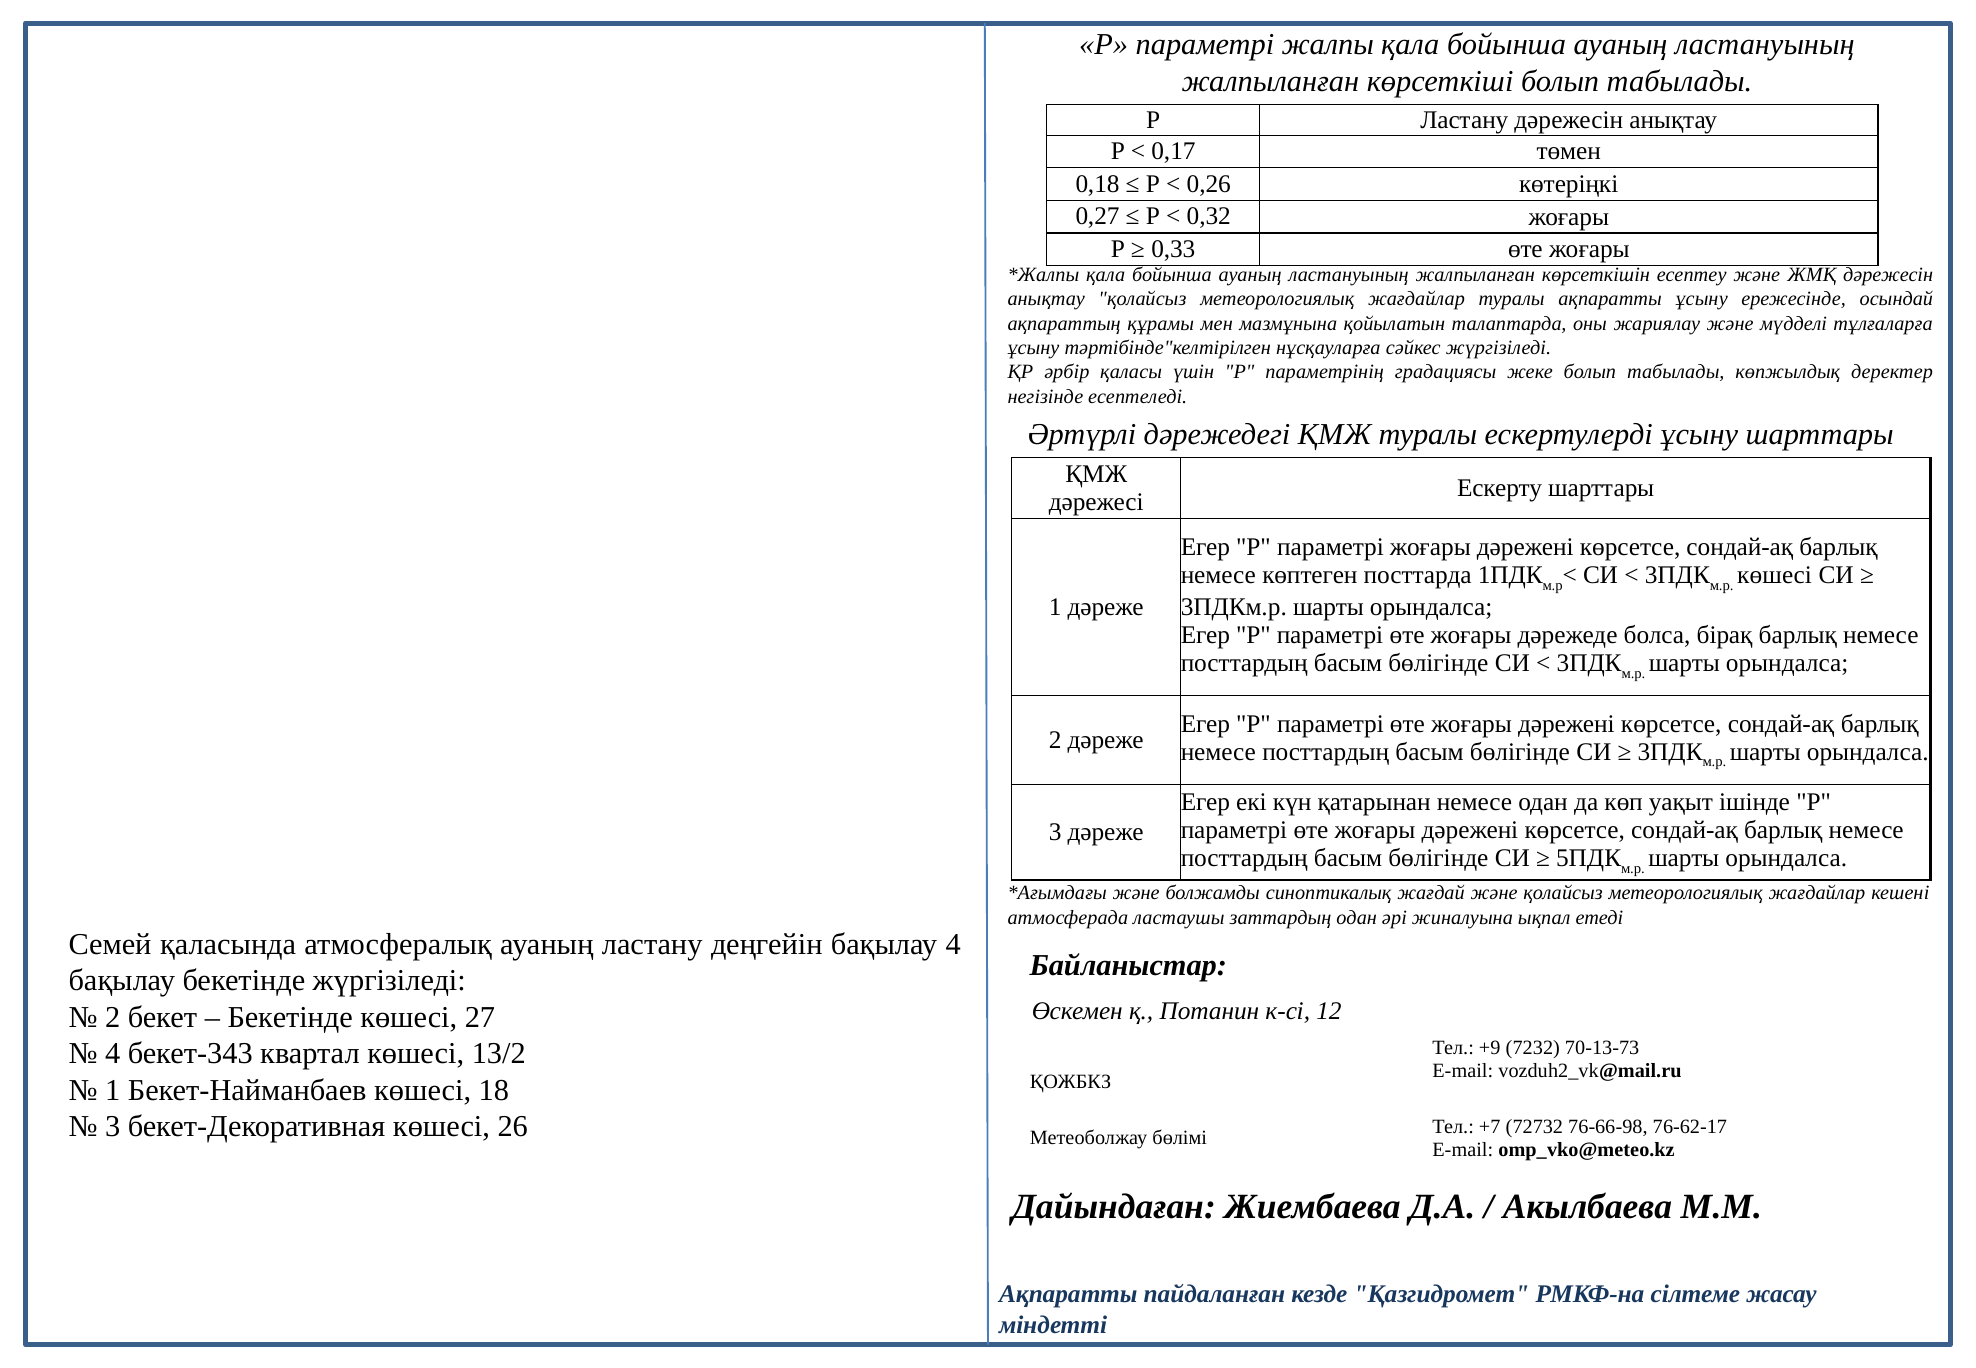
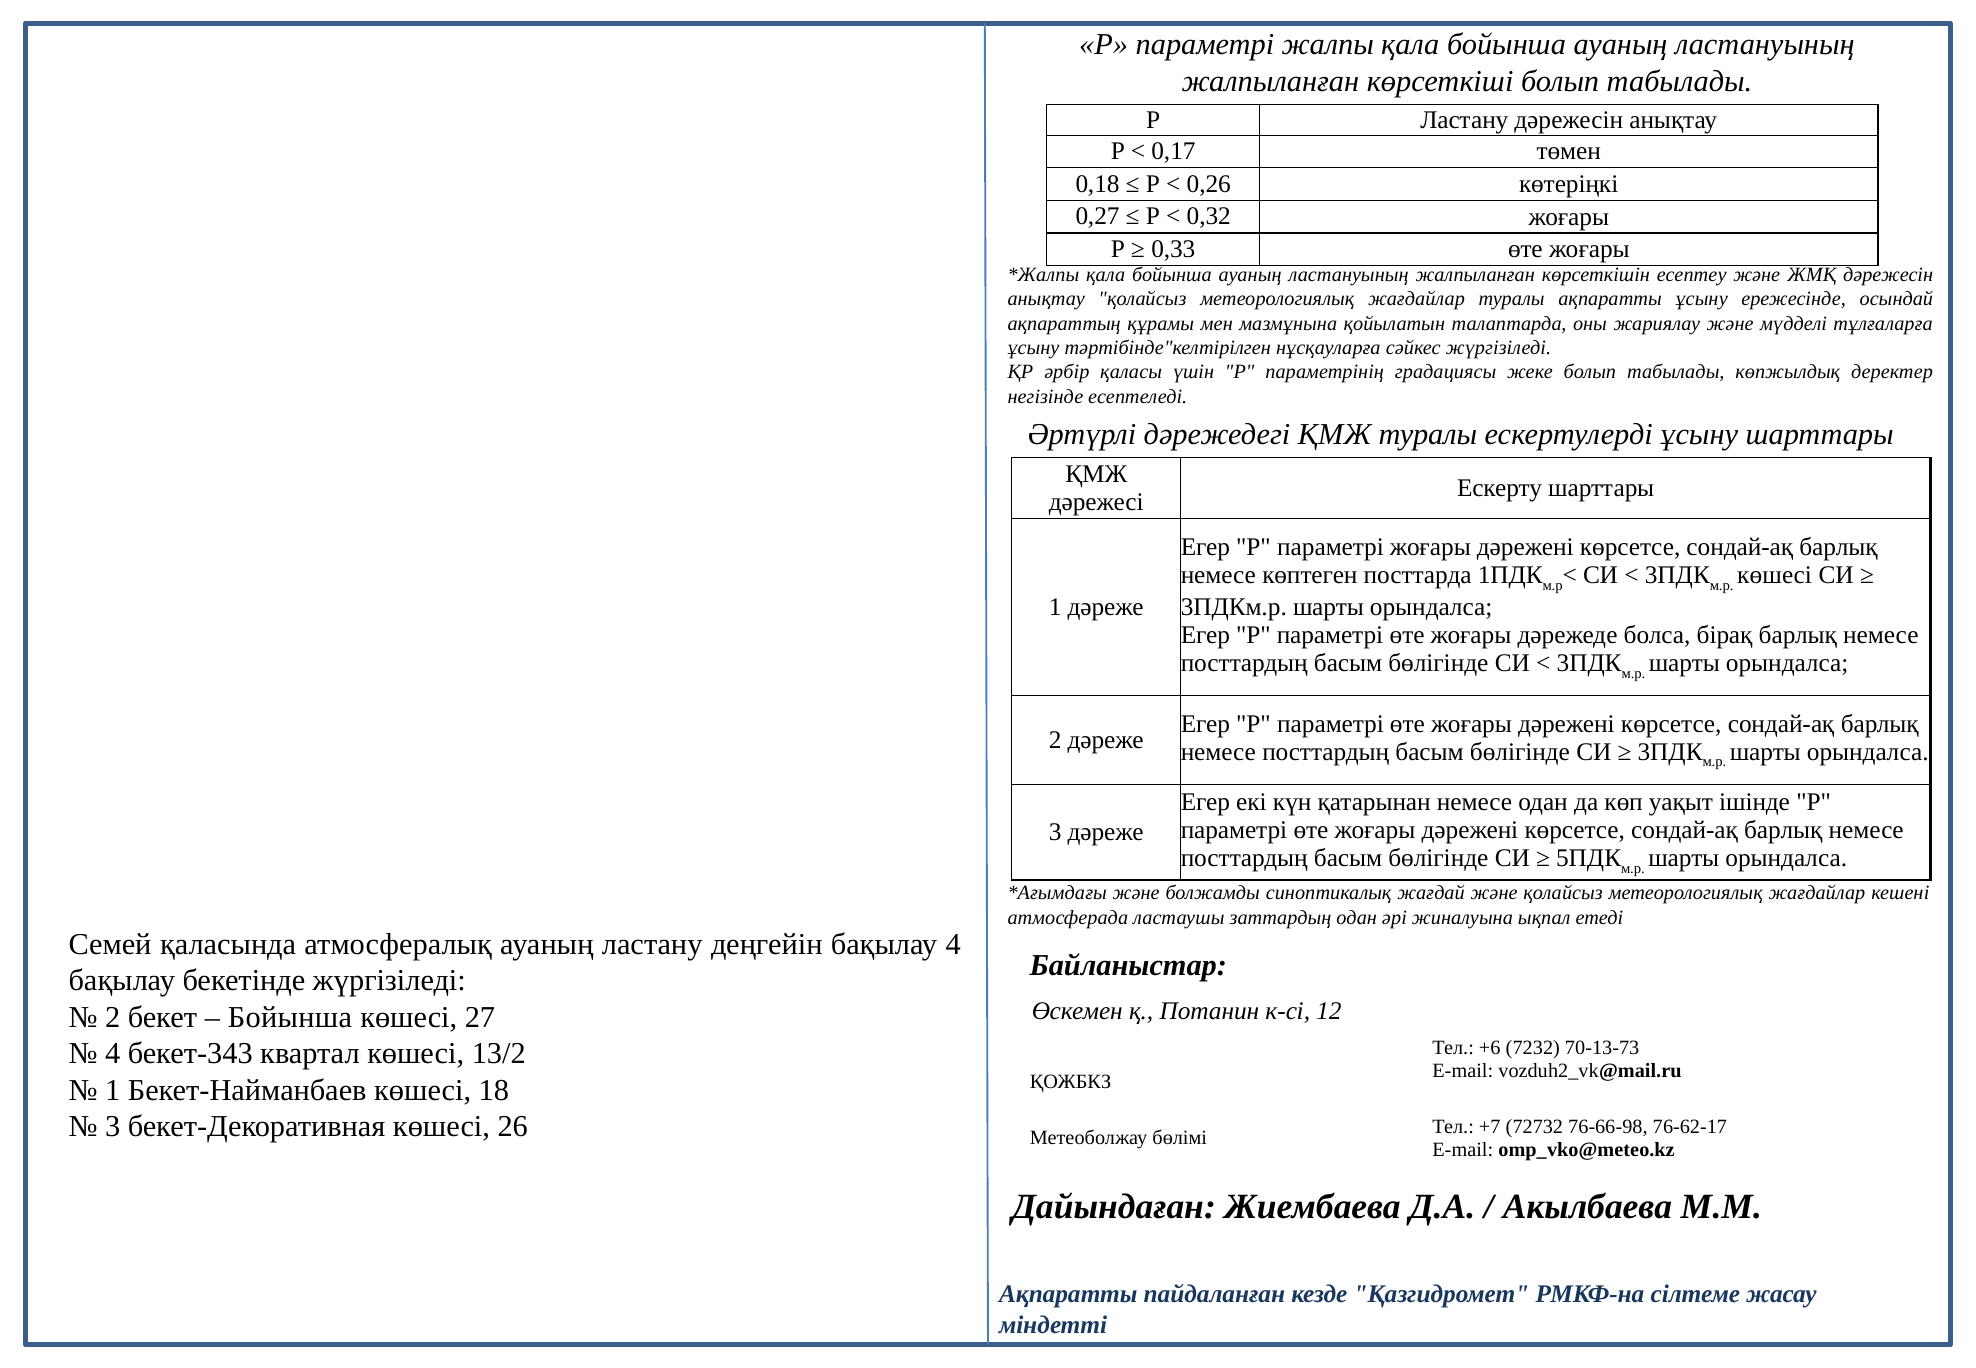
Бекетінде: Бекетінде -> Бойынша (290, 1017)
+9: +9 -> +6 (1490, 1048)
